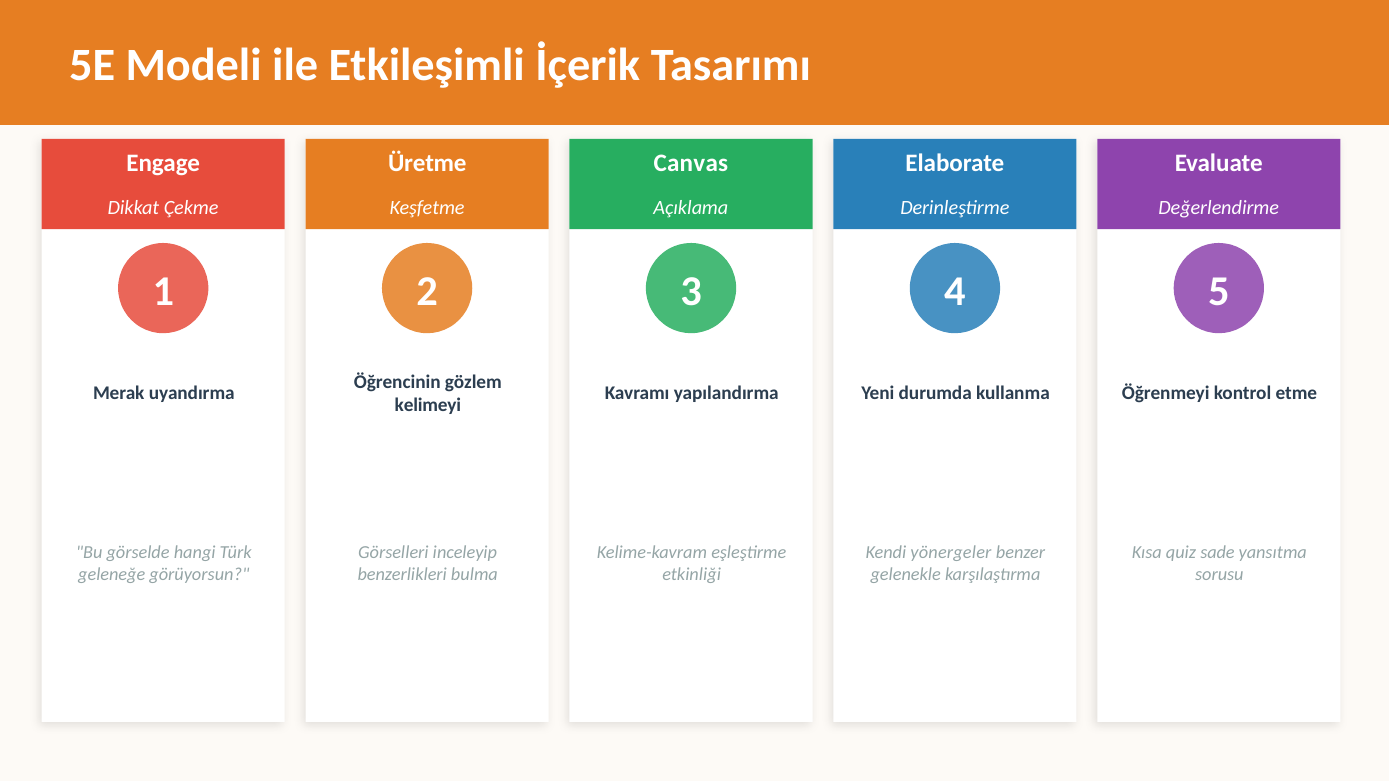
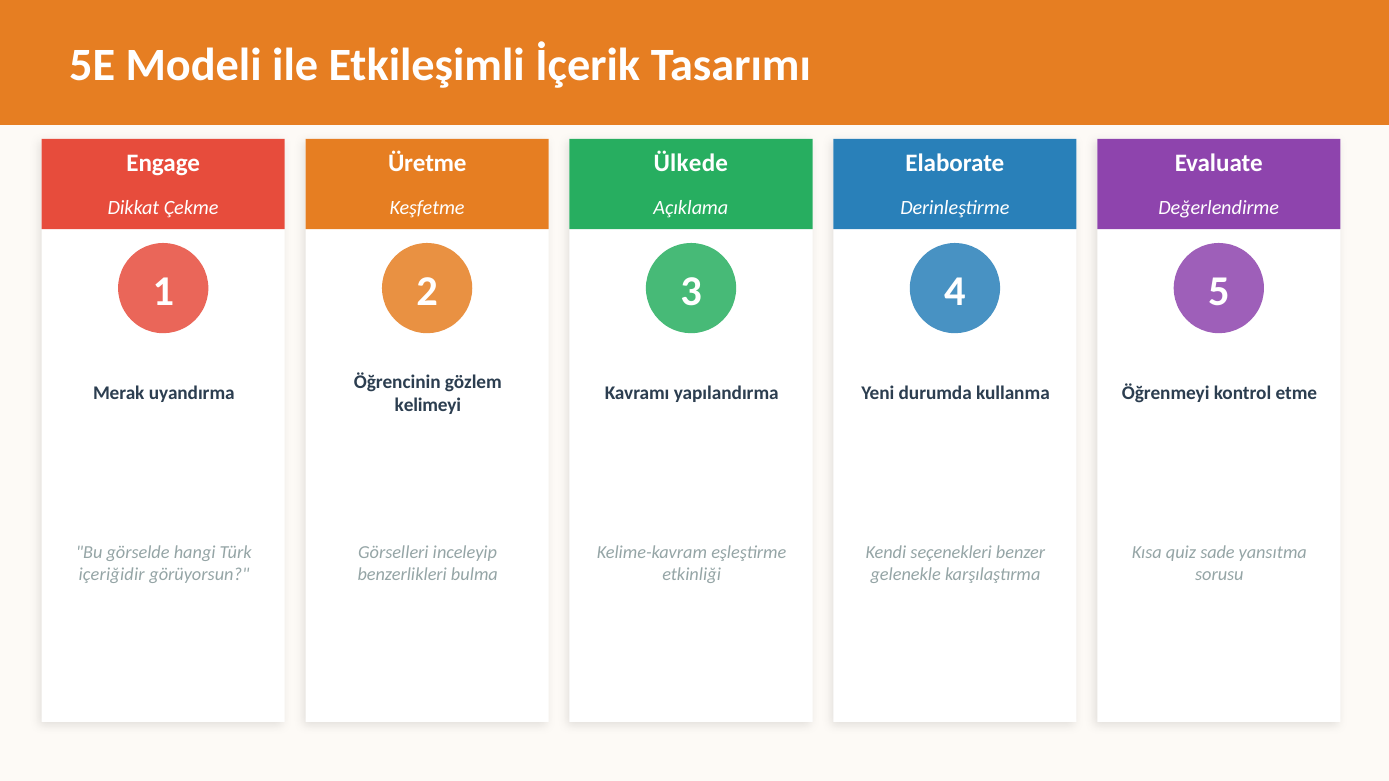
Canvas: Canvas -> Ülkede (691, 163)
yönergeler: yönergeler -> seçenekleri (951, 553)
geleneğe: geleneğe -> içeriğidir (112, 575)
